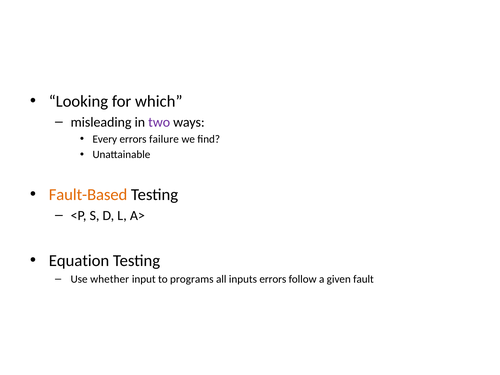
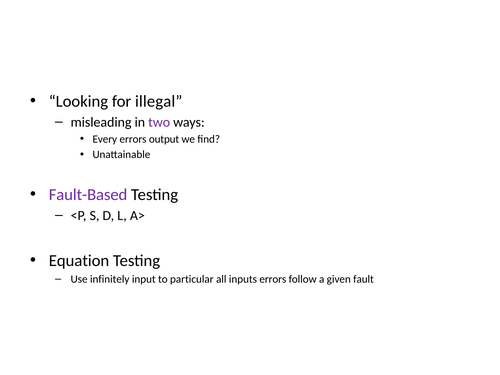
which: which -> illegal (159, 101)
failure: failure -> output (164, 139)
Fault-Based colour: orange -> purple (88, 194)
whether: whether -> infinitely (110, 279)
programs: programs -> particular (192, 279)
